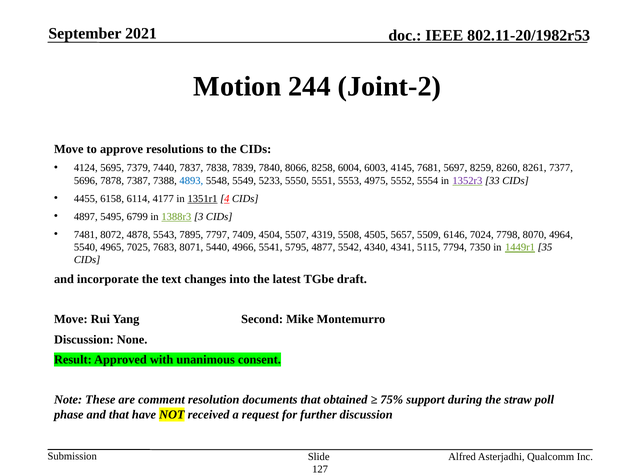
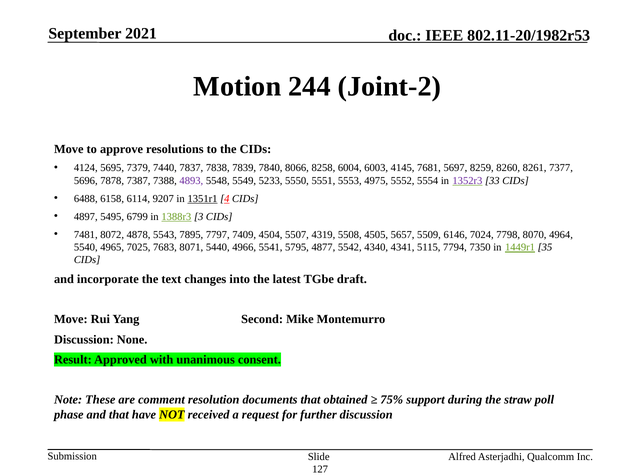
4893 colour: blue -> purple (191, 181)
4455: 4455 -> 6488 (86, 199)
4177: 4177 -> 9207 (163, 199)
